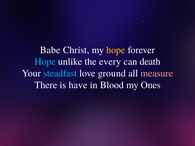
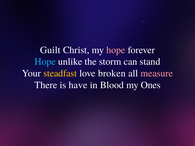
Babe: Babe -> Guilt (50, 50)
hope colour: yellow -> pink (116, 50)
every: every -> storm (110, 62)
death: death -> stand (150, 62)
steadfast colour: light blue -> yellow (60, 73)
ground: ground -> broken (112, 73)
